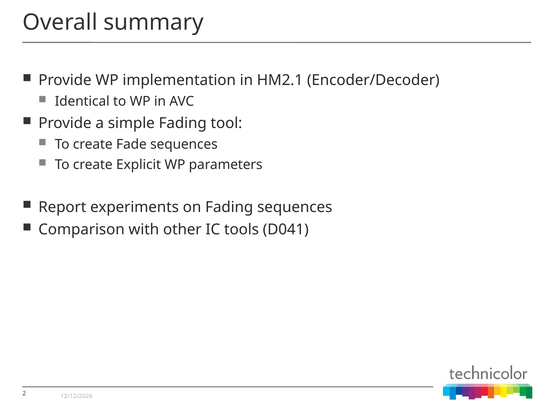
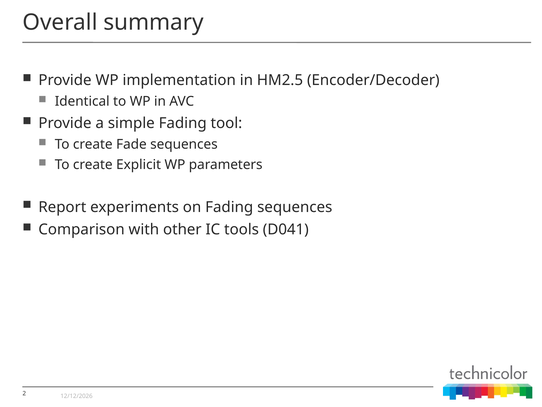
HM2.1: HM2.1 -> HM2.5 (280, 80)
